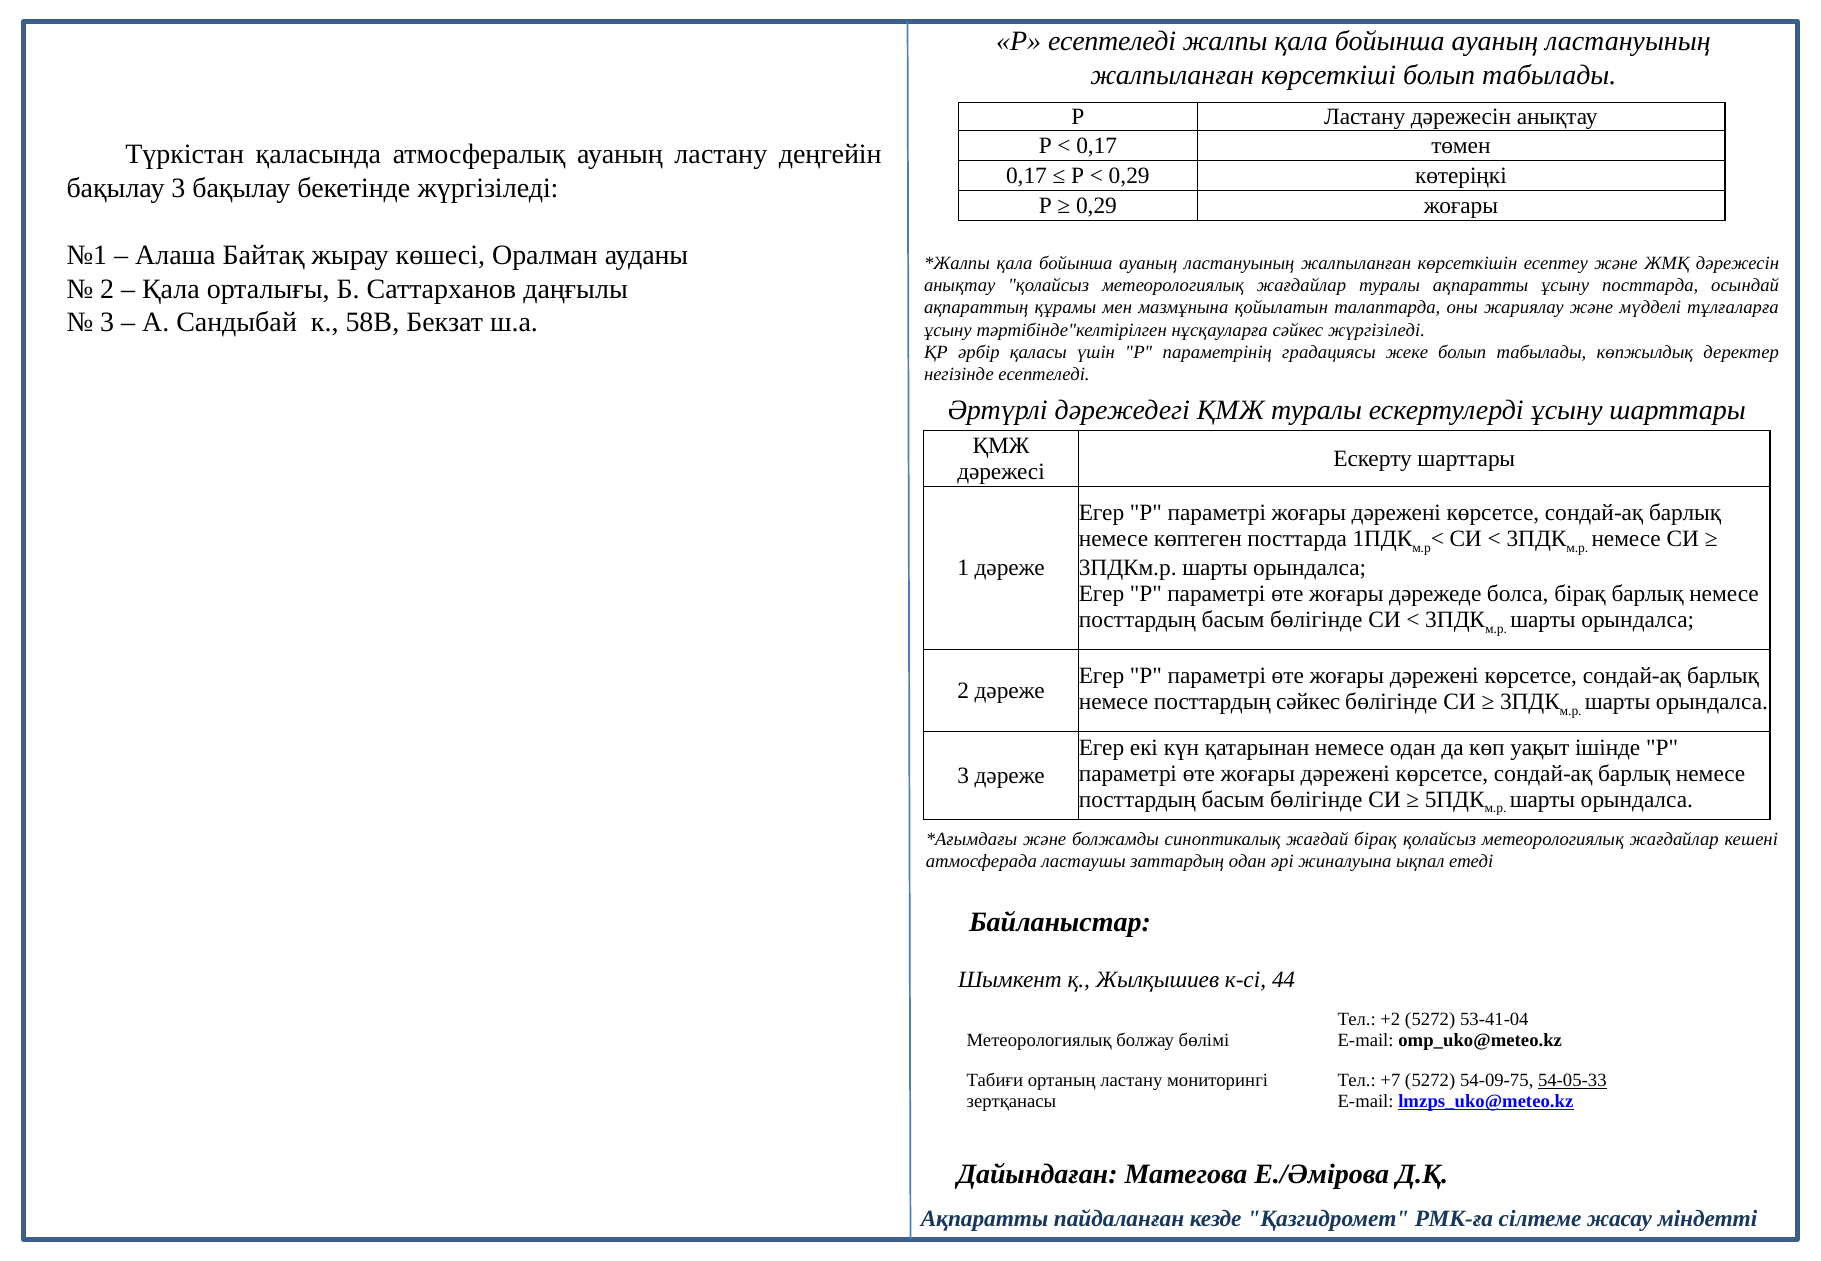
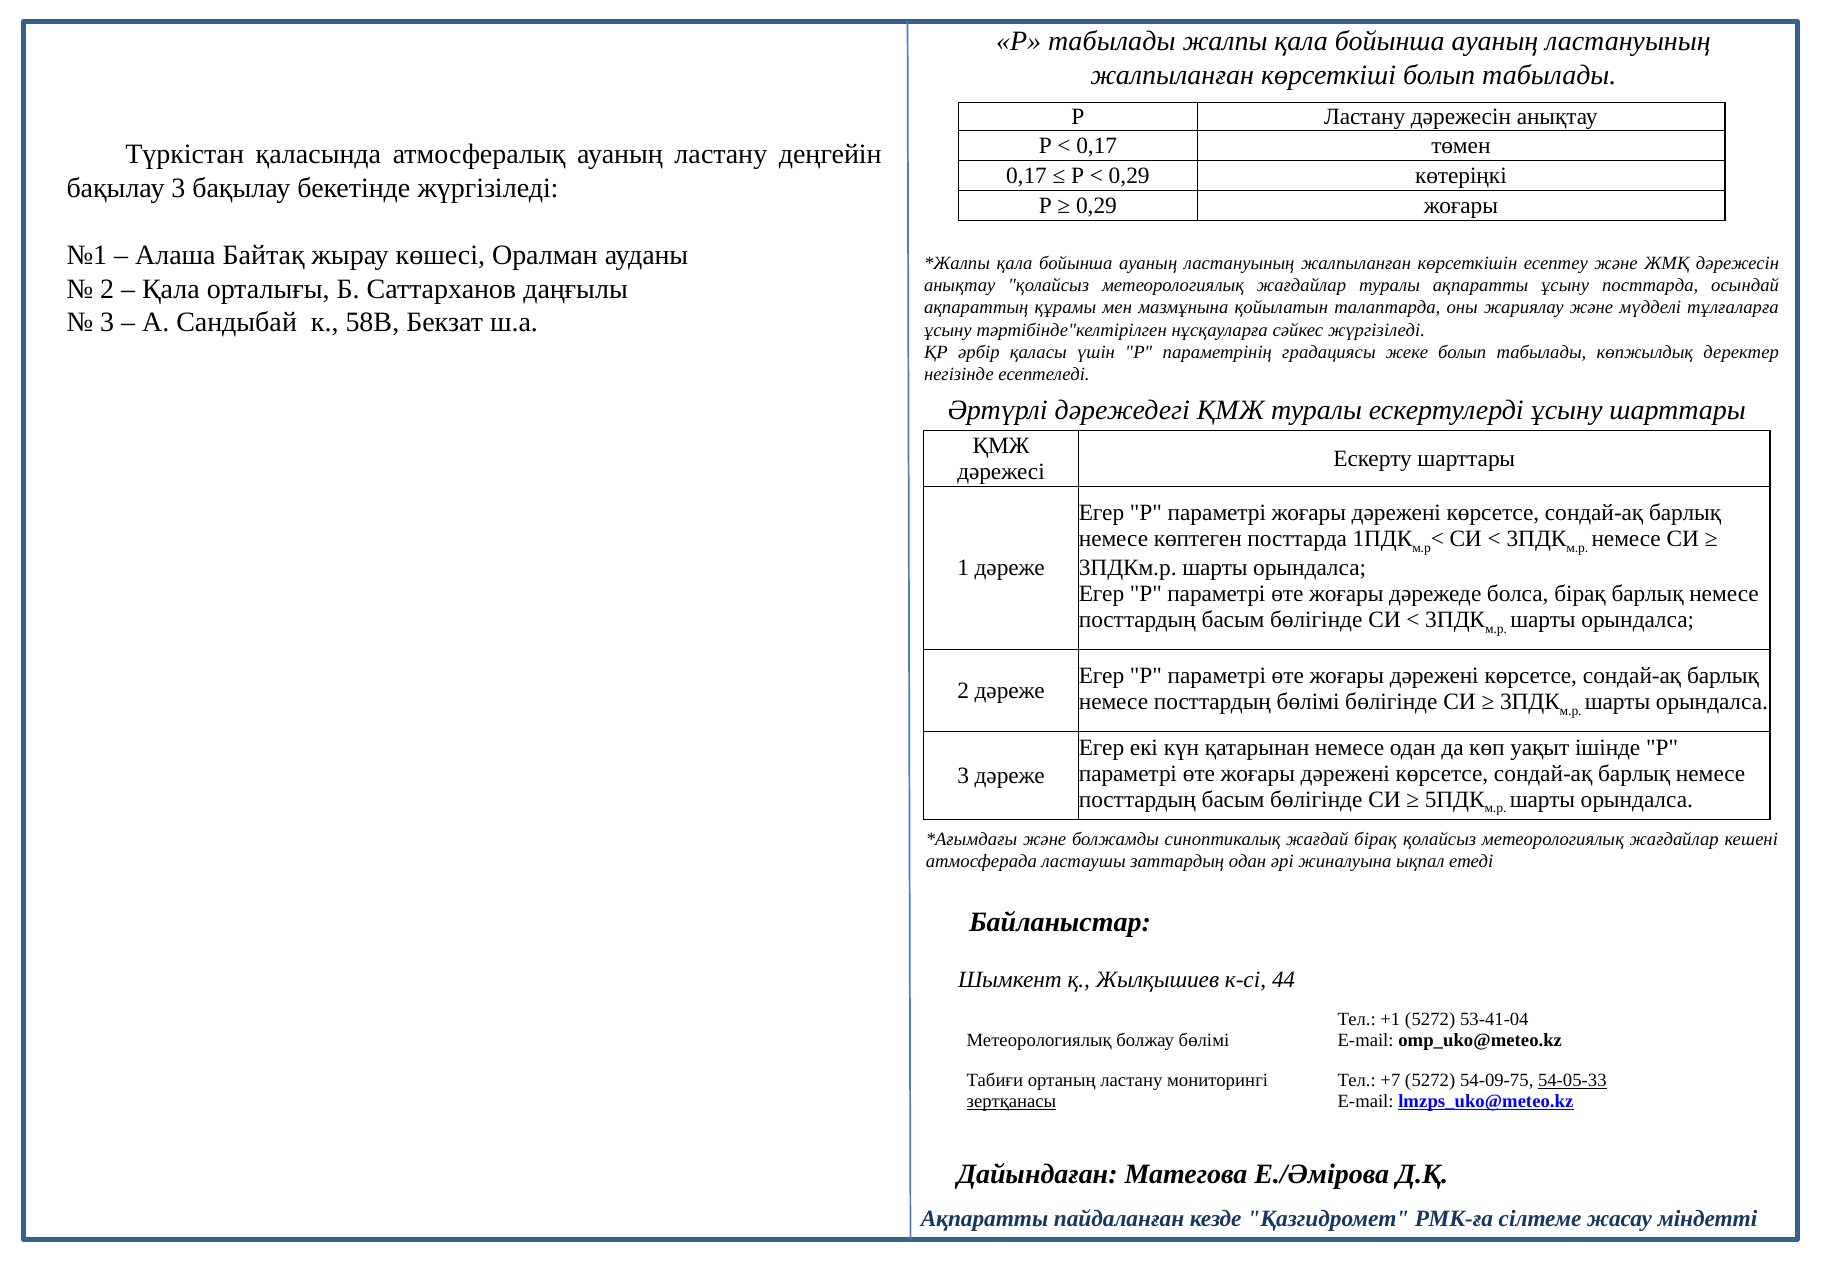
Р есептеледі: есептеледі -> табылады (1112, 41)
посттардың сәйкес: сәйкес -> бөлімі (1308, 701)
+2: +2 -> +1 (1390, 1019)
зертқанасы underline: none -> present (1011, 1101)
